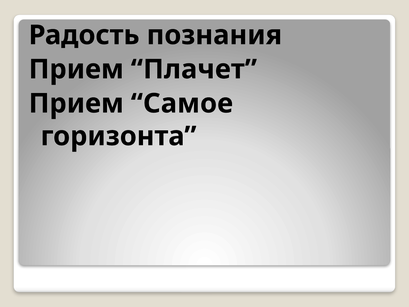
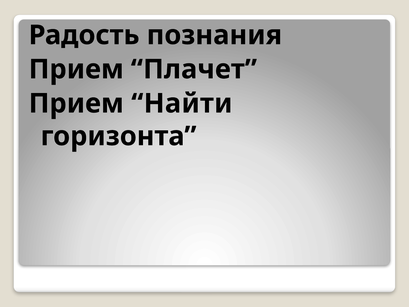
Самое: Самое -> Найти (182, 103)
